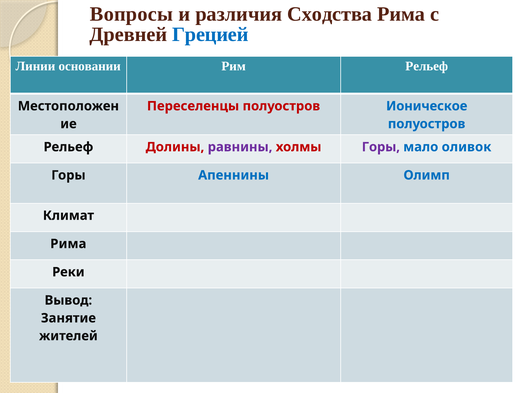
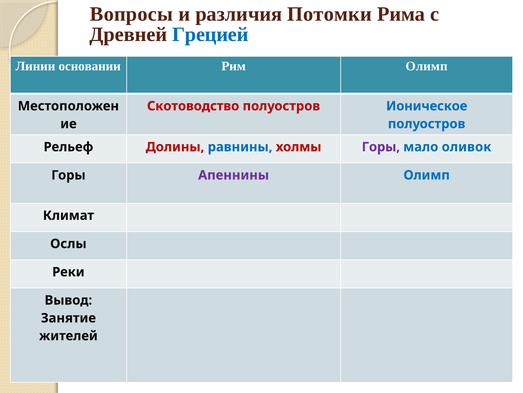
Сходства: Сходства -> Потомки (330, 14)
Рим Рельеф: Рельеф -> Олимп (427, 66)
Переселенцы: Переселенцы -> Скотоводство (193, 106)
равнины colour: purple -> blue (240, 147)
Апеннины colour: blue -> purple (234, 175)
Рима: Рима -> Ослы (68, 243)
